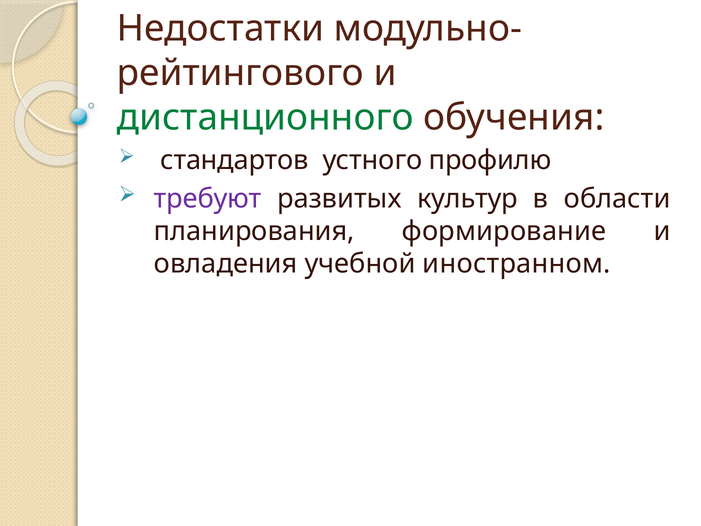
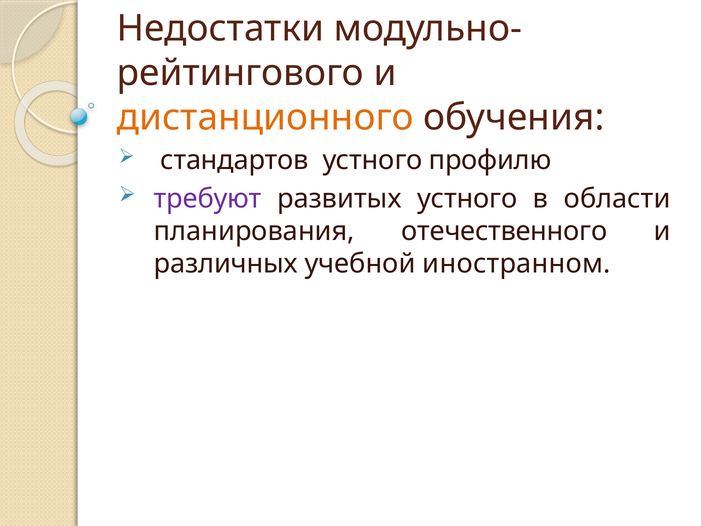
дистанционного colour: green -> orange (265, 117)
развитых культур: культур -> устного (467, 199)
формирование: формирование -> отечественного (504, 231)
овладения: овладения -> различных (226, 264)
